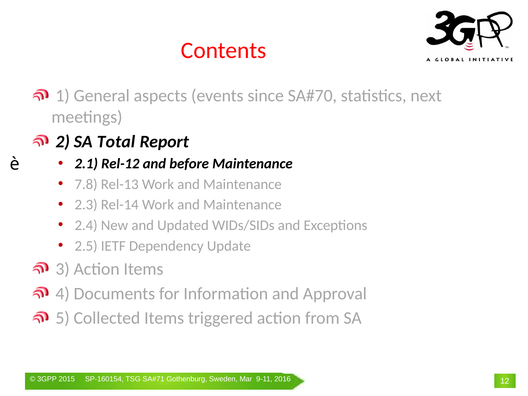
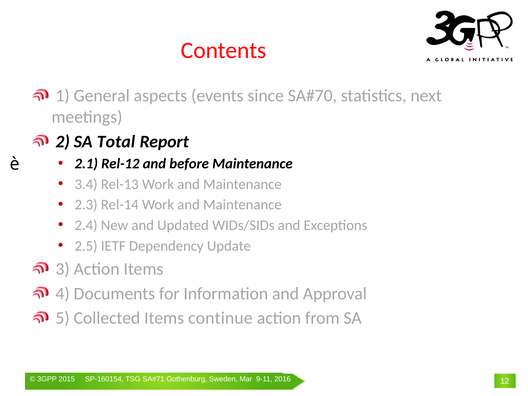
7.8: 7.8 -> 3.4 (86, 184)
triggered: triggered -> continue (220, 318)
